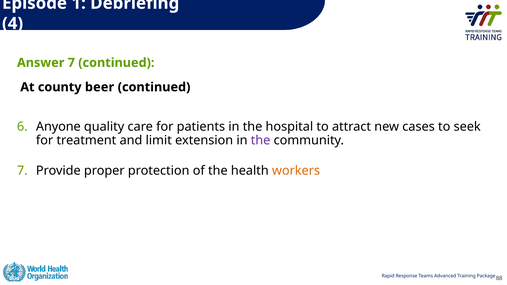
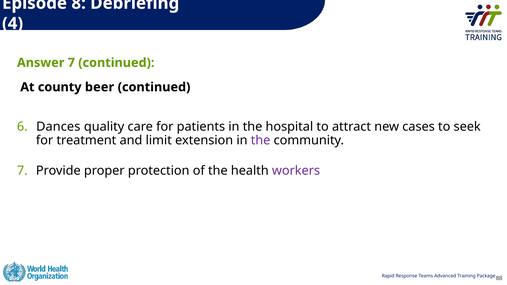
1: 1 -> 8 (79, 3)
Anyone: Anyone -> Dances (58, 127)
workers colour: orange -> purple (296, 171)
